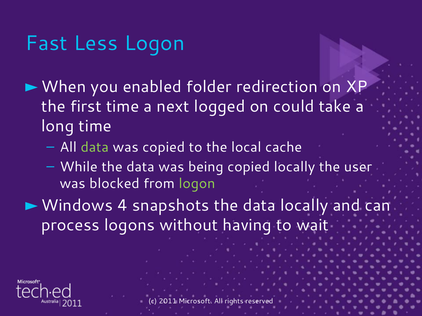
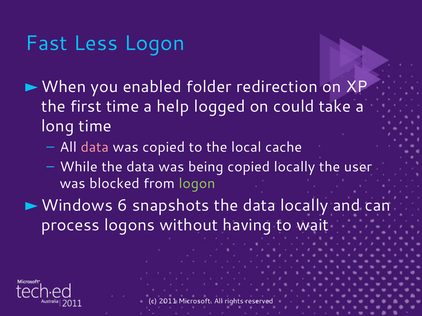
next: next -> help (173, 107)
data colour: light green -> pink (95, 147)
4: 4 -> 6 (123, 206)
